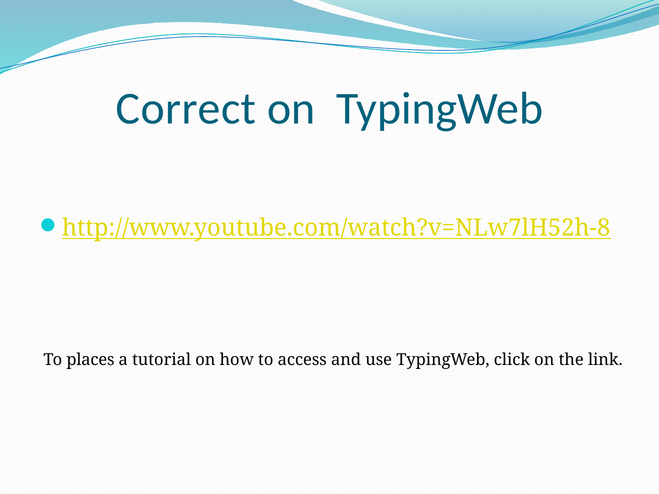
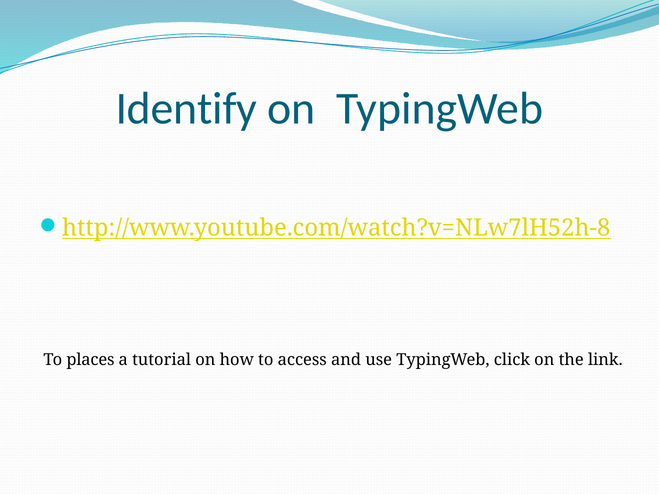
Correct: Correct -> Identify (186, 109)
